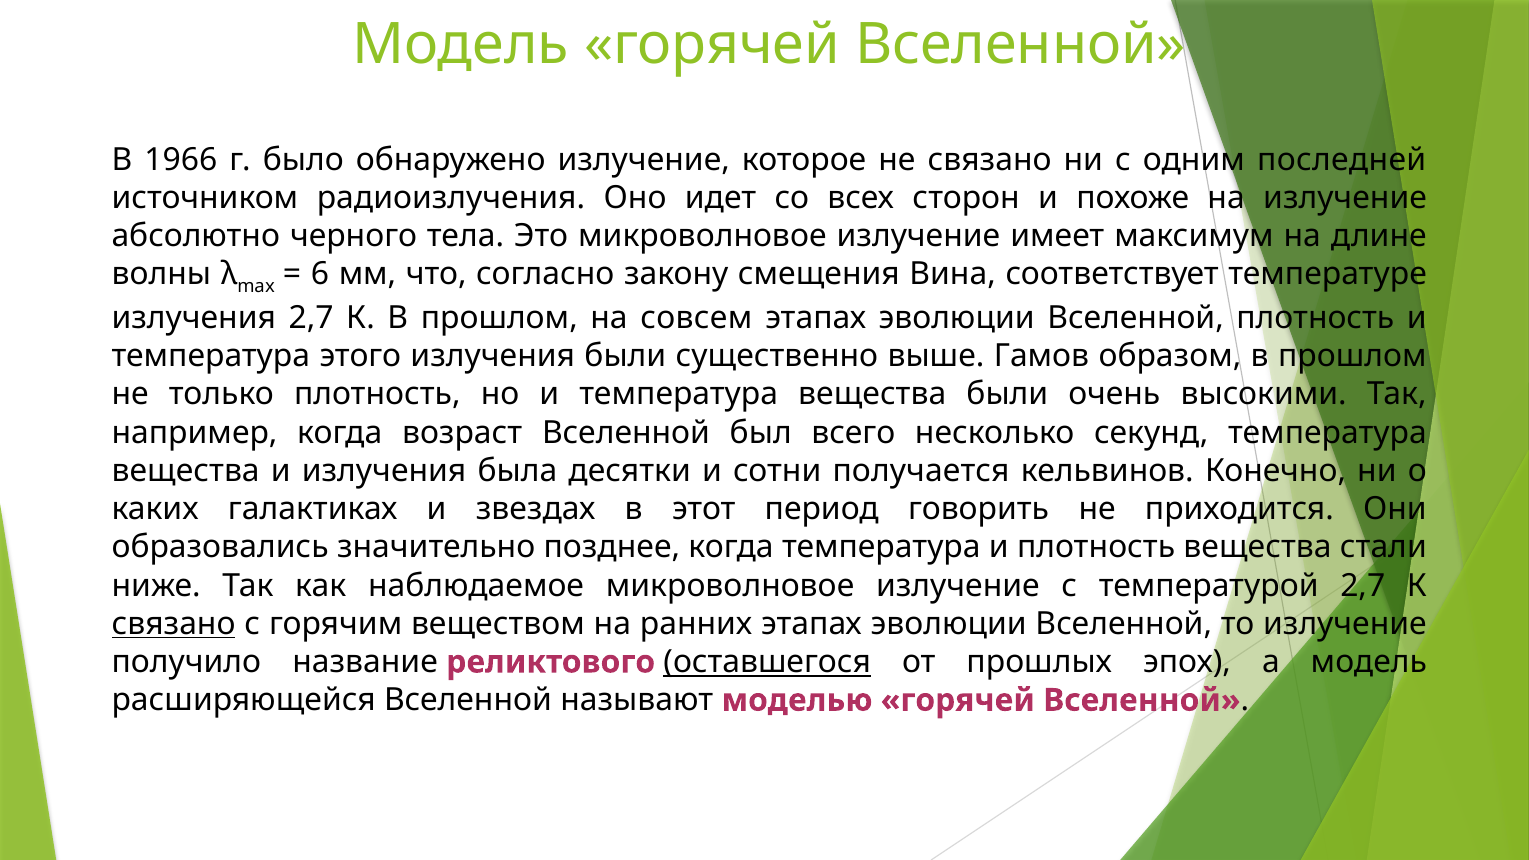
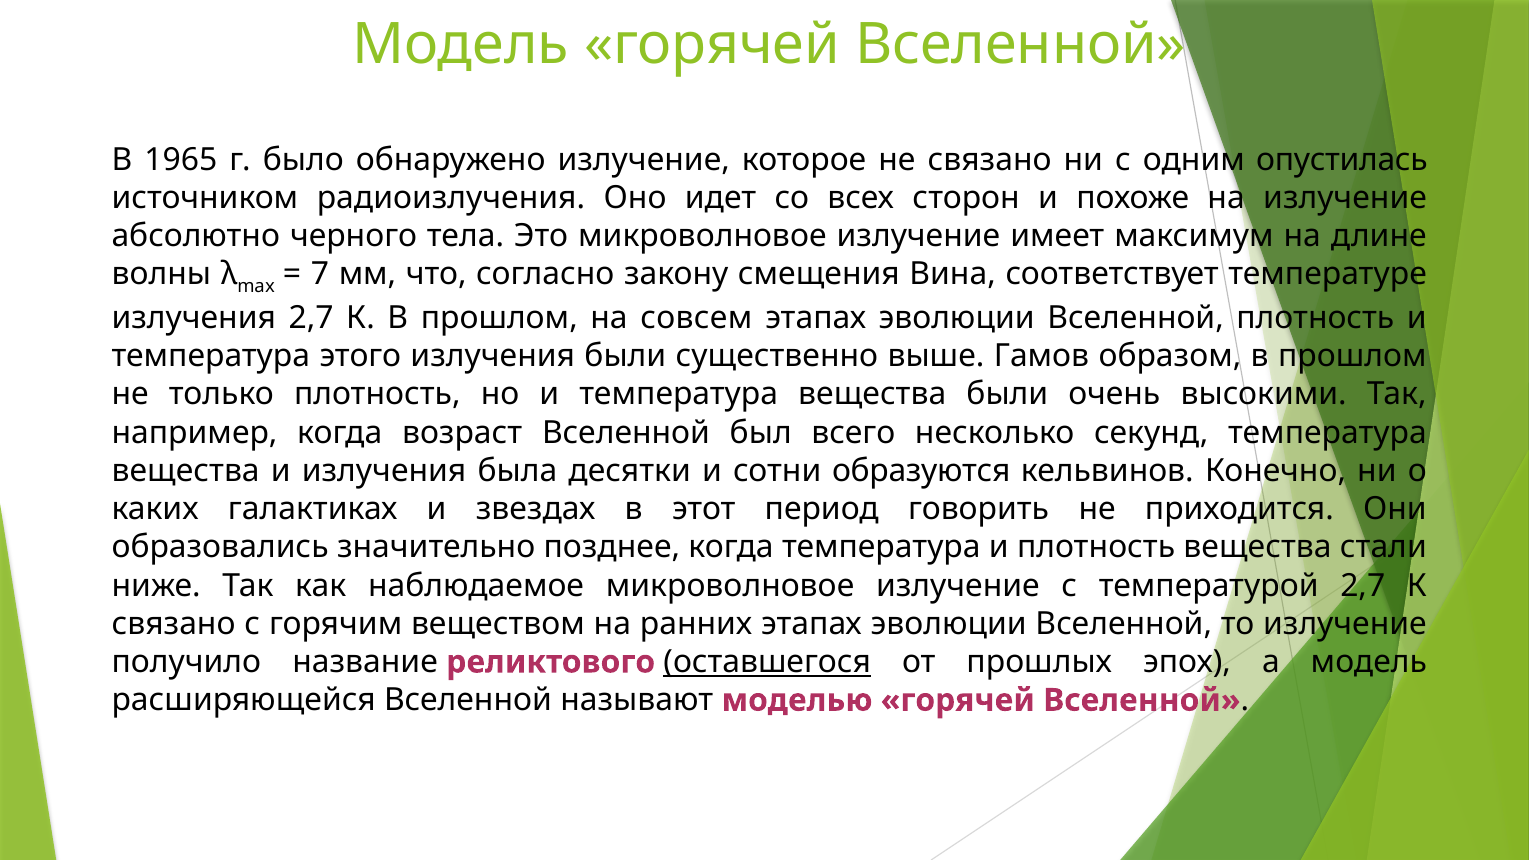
1966: 1966 -> 1965 (181, 160)
последней: последней -> опустилась (1342, 160)
6: 6 -> 7 (320, 274)
получается: получается -> образуются (921, 471)
связано underline: present -> none (174, 624)
